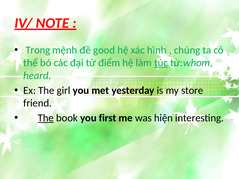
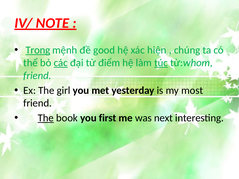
Trong underline: none -> present (38, 50)
hình: hình -> hiện (157, 50)
các underline: none -> present (61, 63)
heard: heard -> friend (37, 76)
store: store -> most (192, 91)
hiện: hiện -> next (163, 118)
